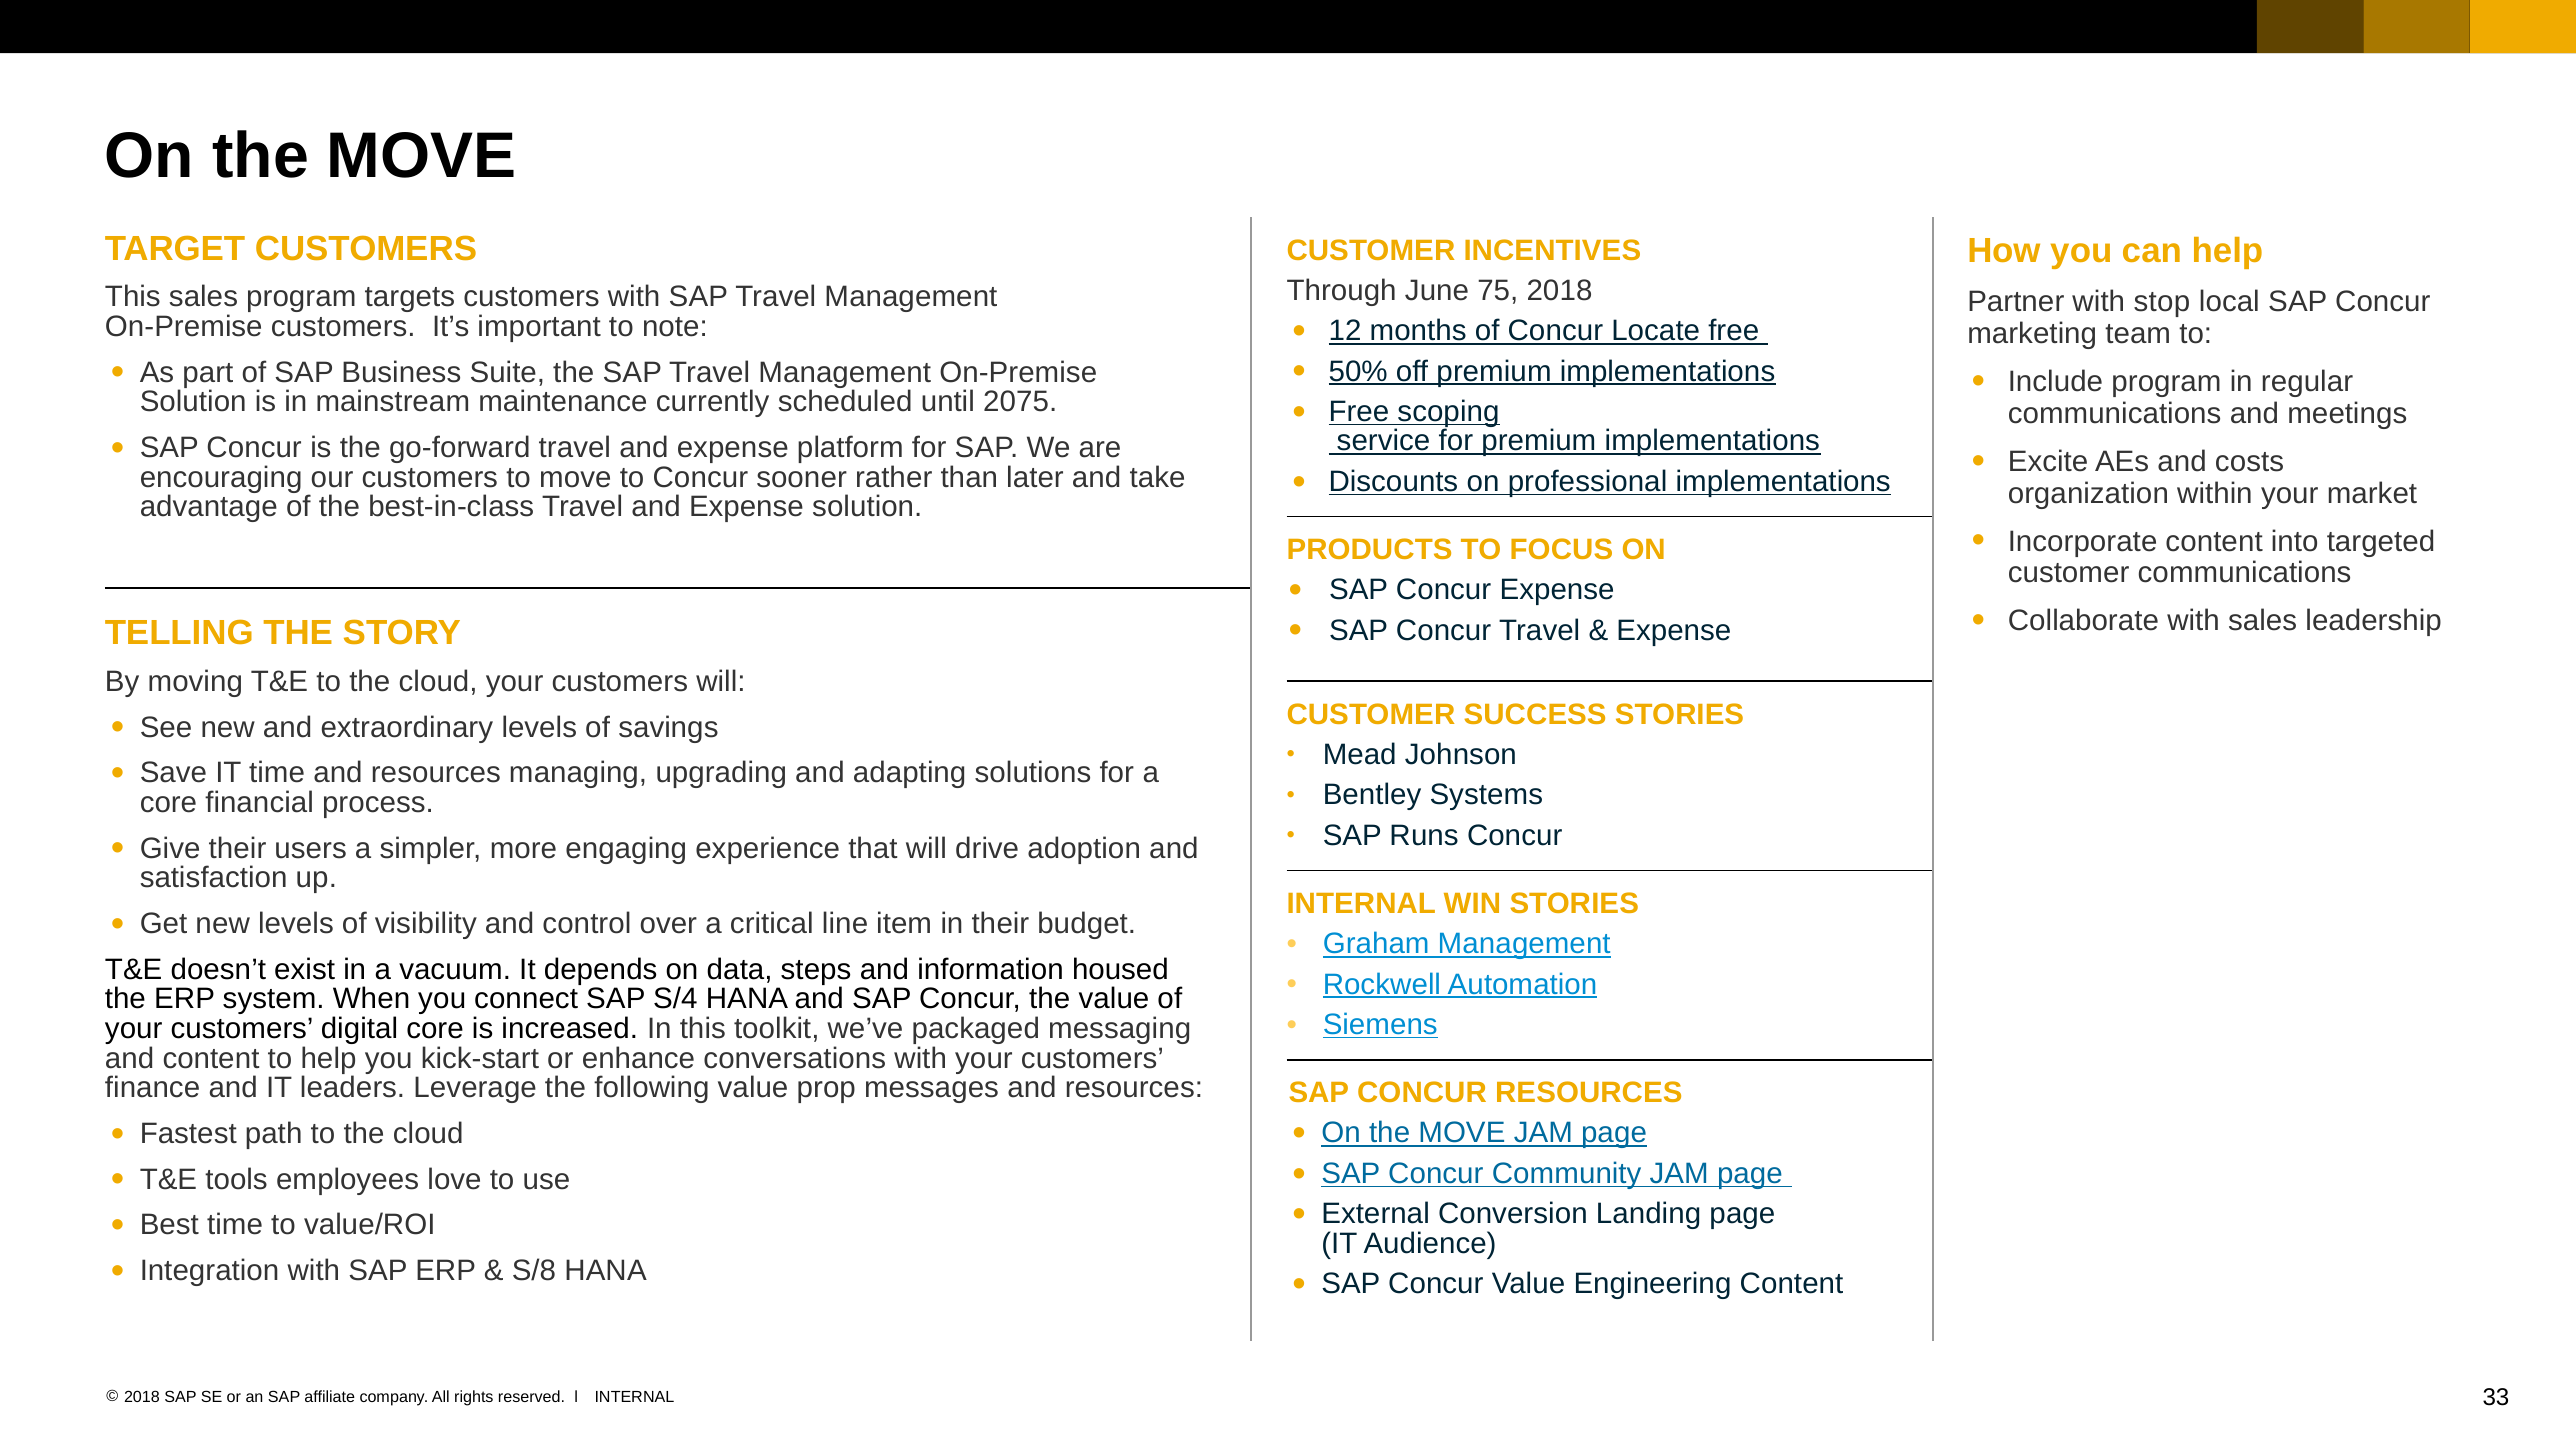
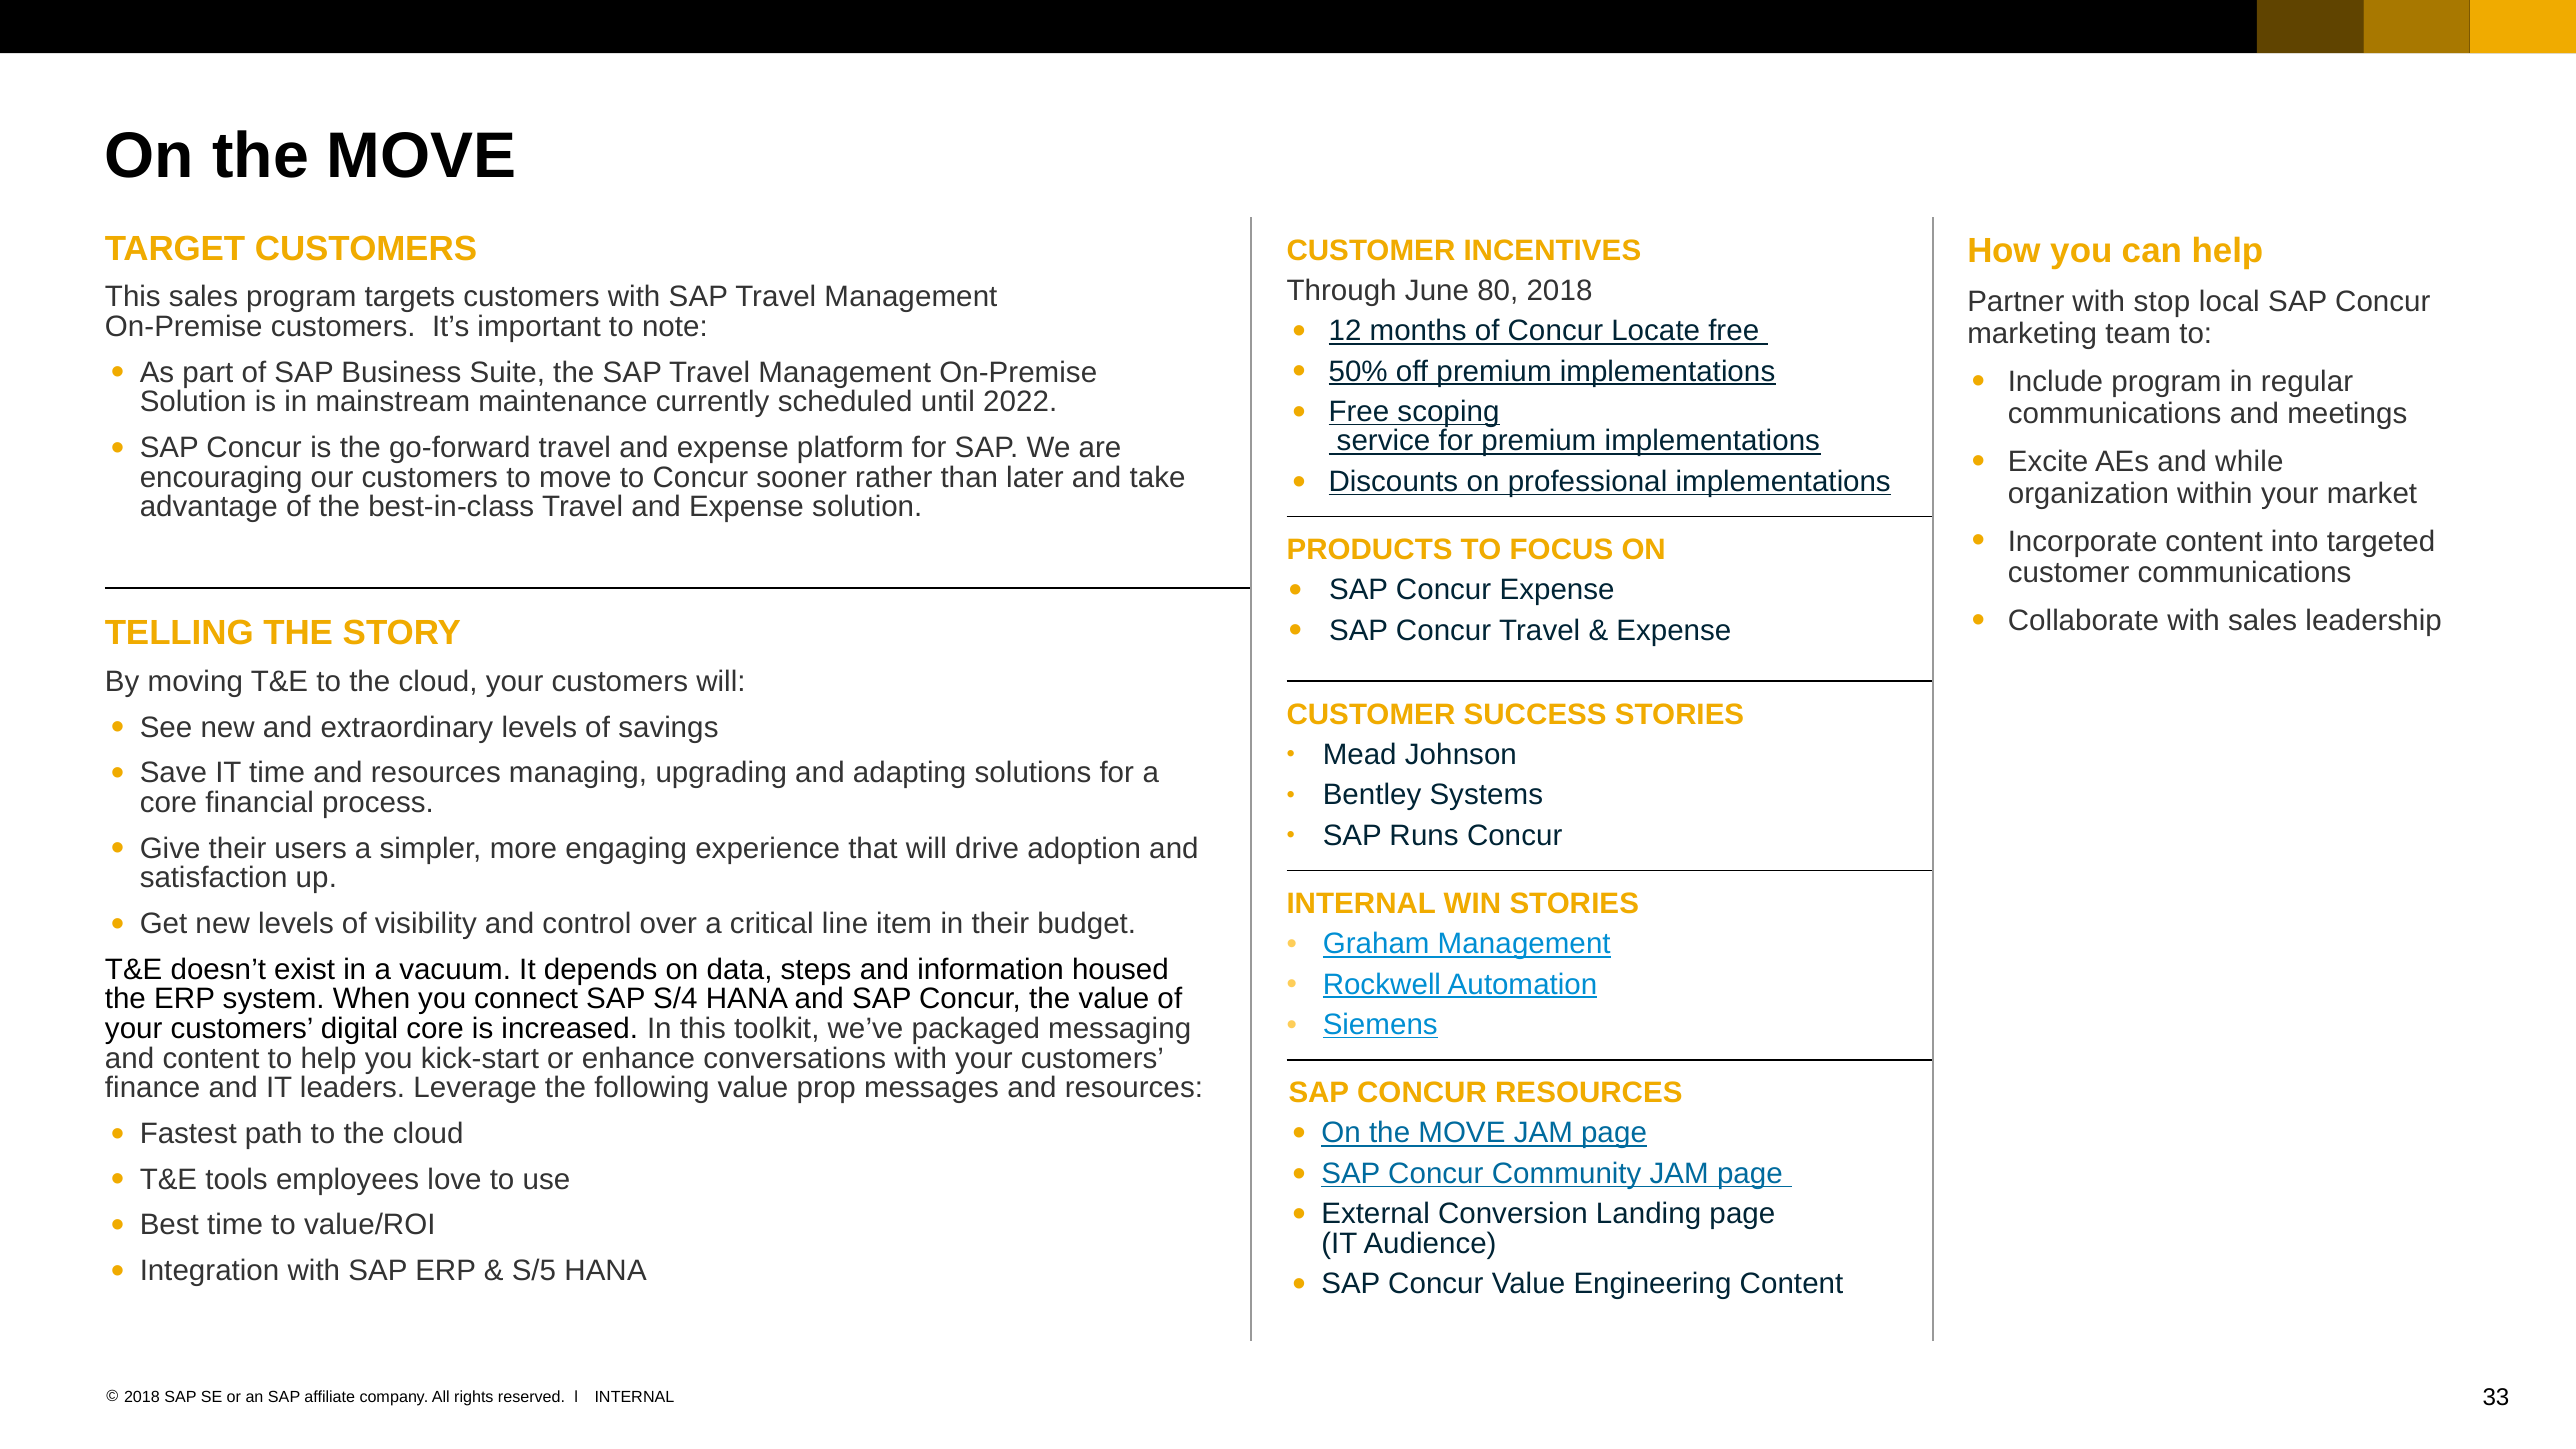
75: 75 -> 80 (1498, 291)
2075: 2075 -> 2022 (1020, 402)
costs: costs -> while (2249, 462)
S/8: S/8 -> S/5 (534, 1271)
